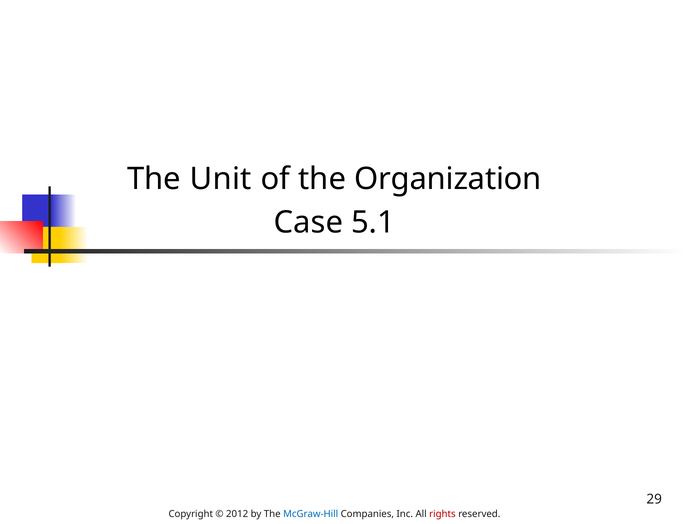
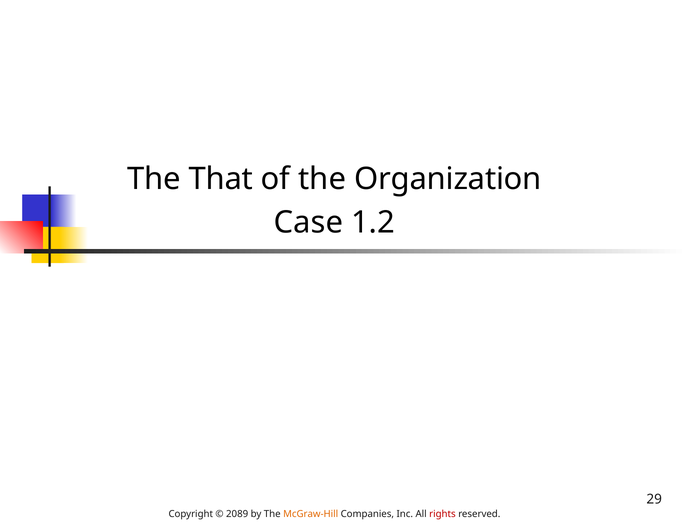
Unit: Unit -> That (221, 179)
5.1: 5.1 -> 1.2 (373, 222)
2012: 2012 -> 2089 (237, 513)
McGraw-Hill colour: blue -> orange (311, 513)
